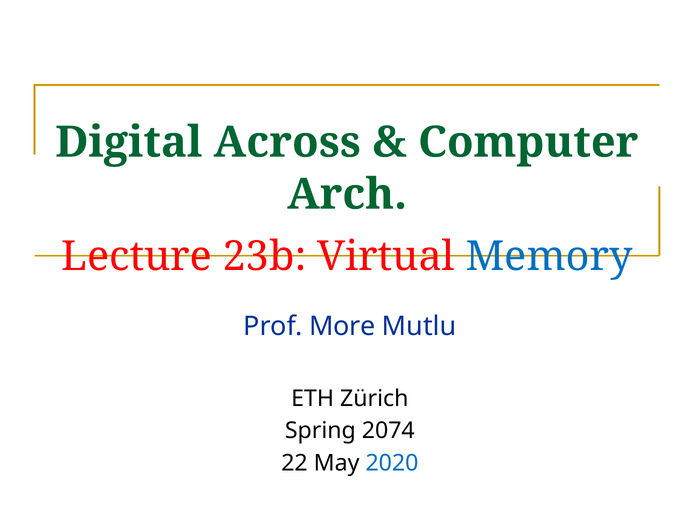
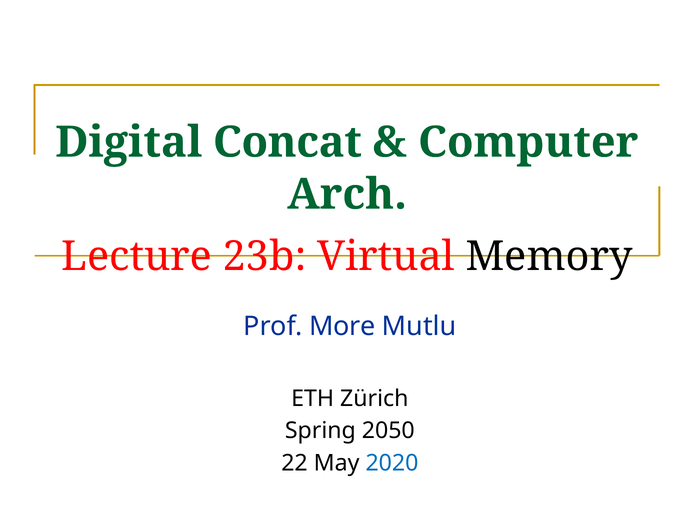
Across: Across -> Concat (287, 143)
Memory colour: blue -> black (549, 257)
2074: 2074 -> 2050 (388, 431)
